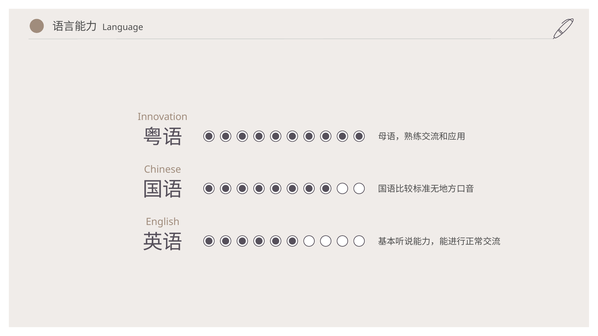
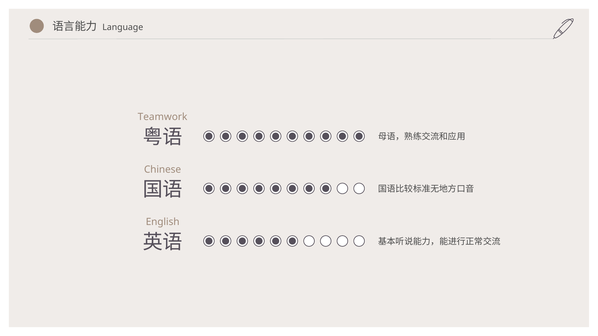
Innovation: Innovation -> Teamwork (163, 117)
